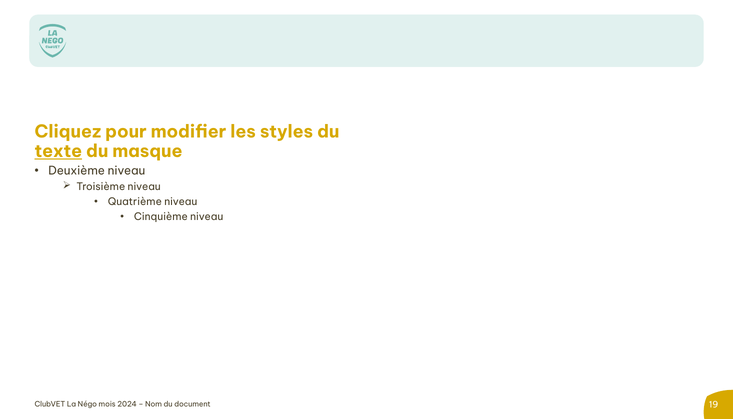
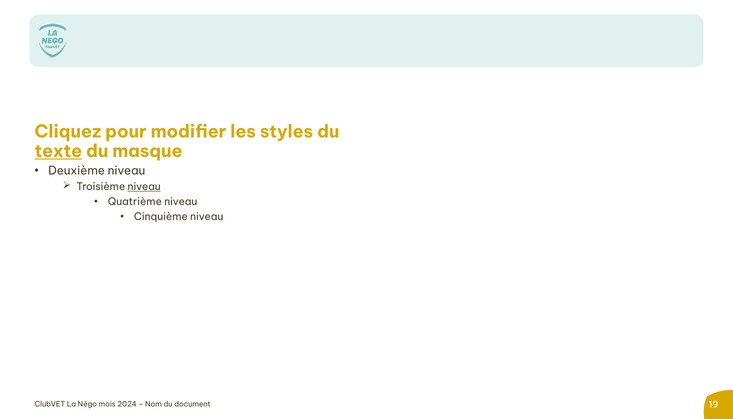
niveau underline: none -> present (144, 187)
